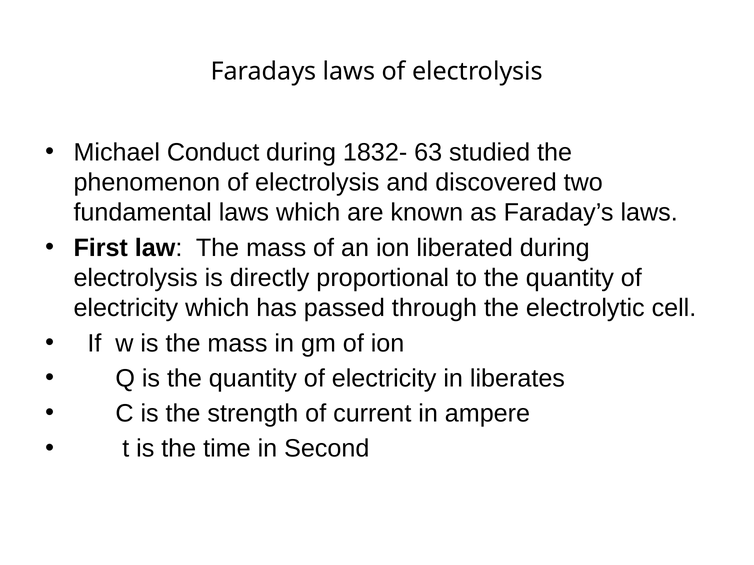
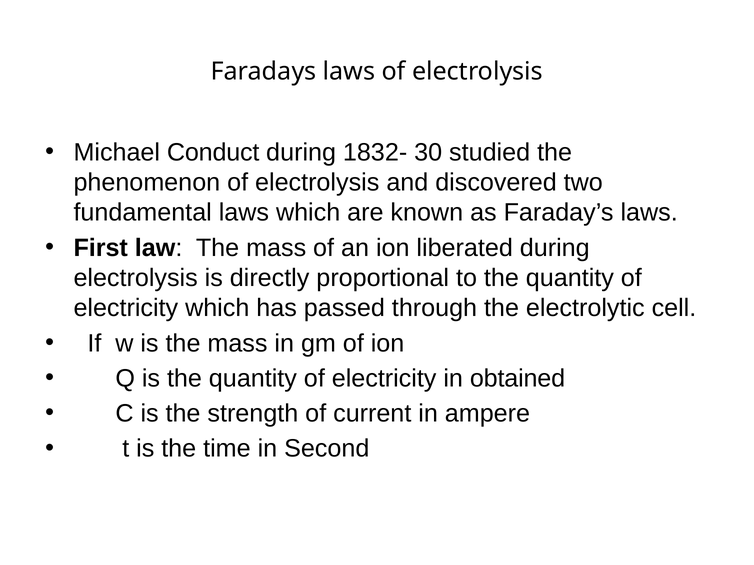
63: 63 -> 30 (428, 153)
liberates: liberates -> obtained (518, 379)
